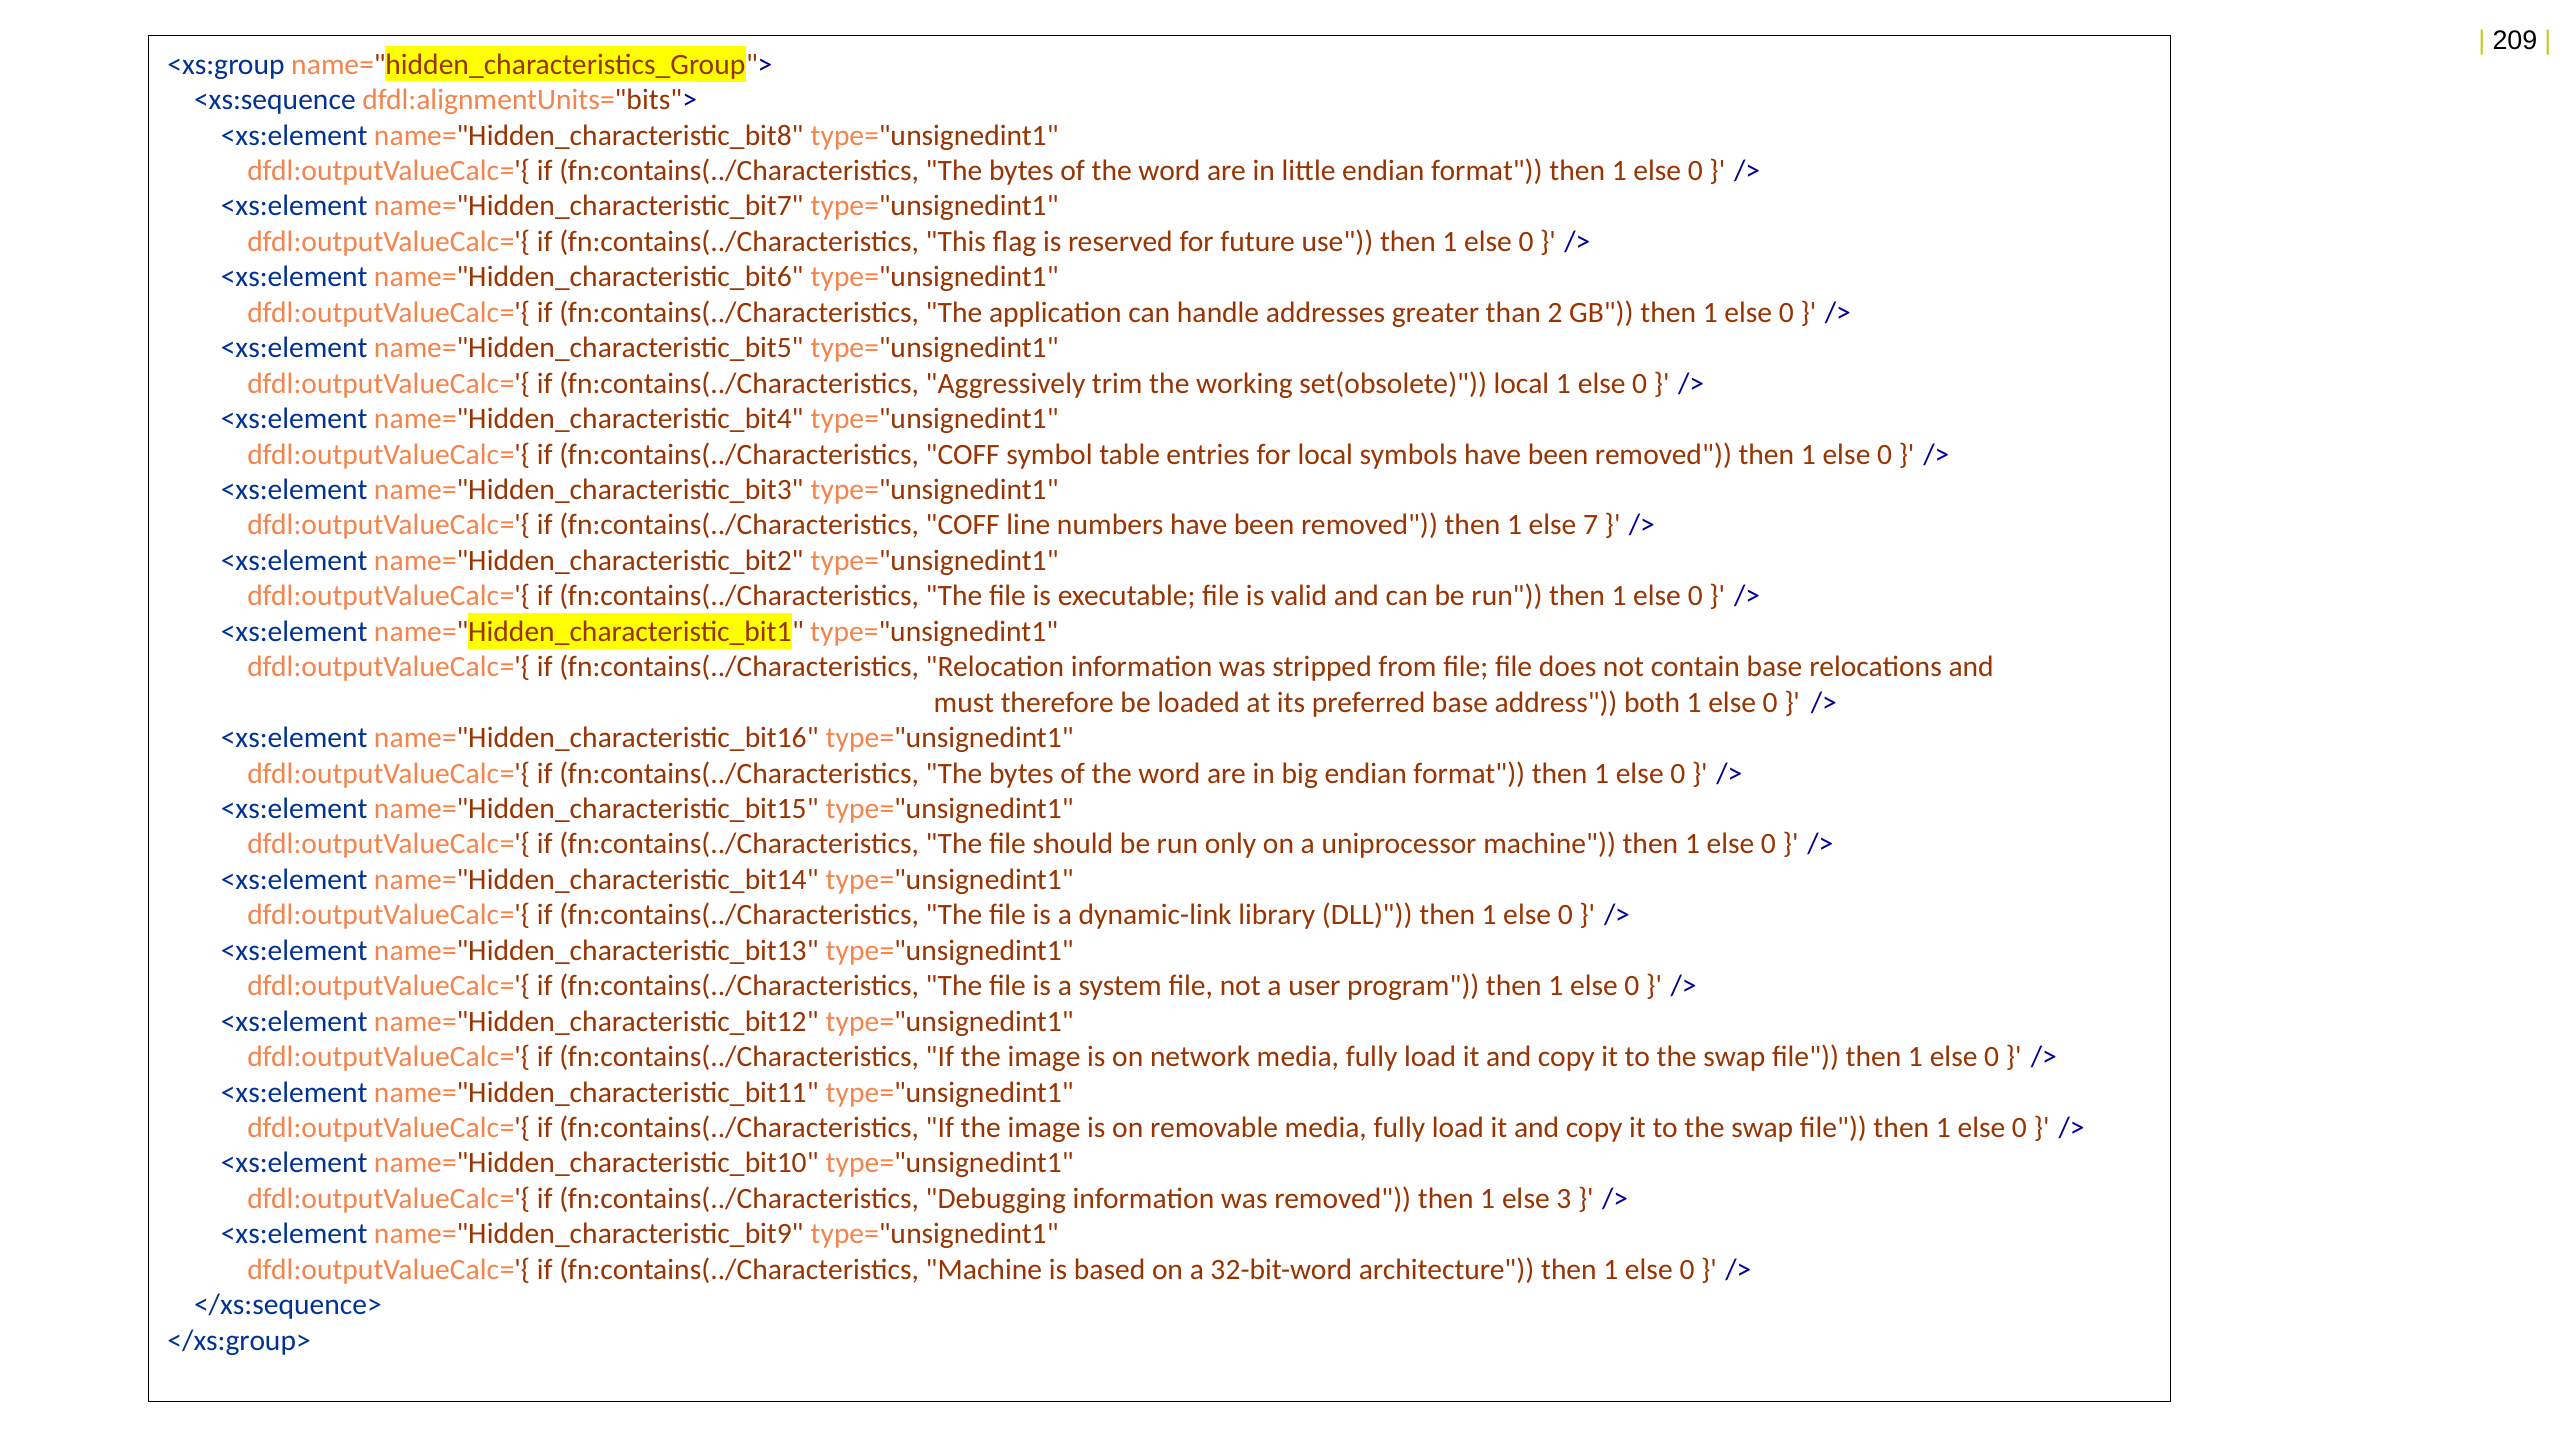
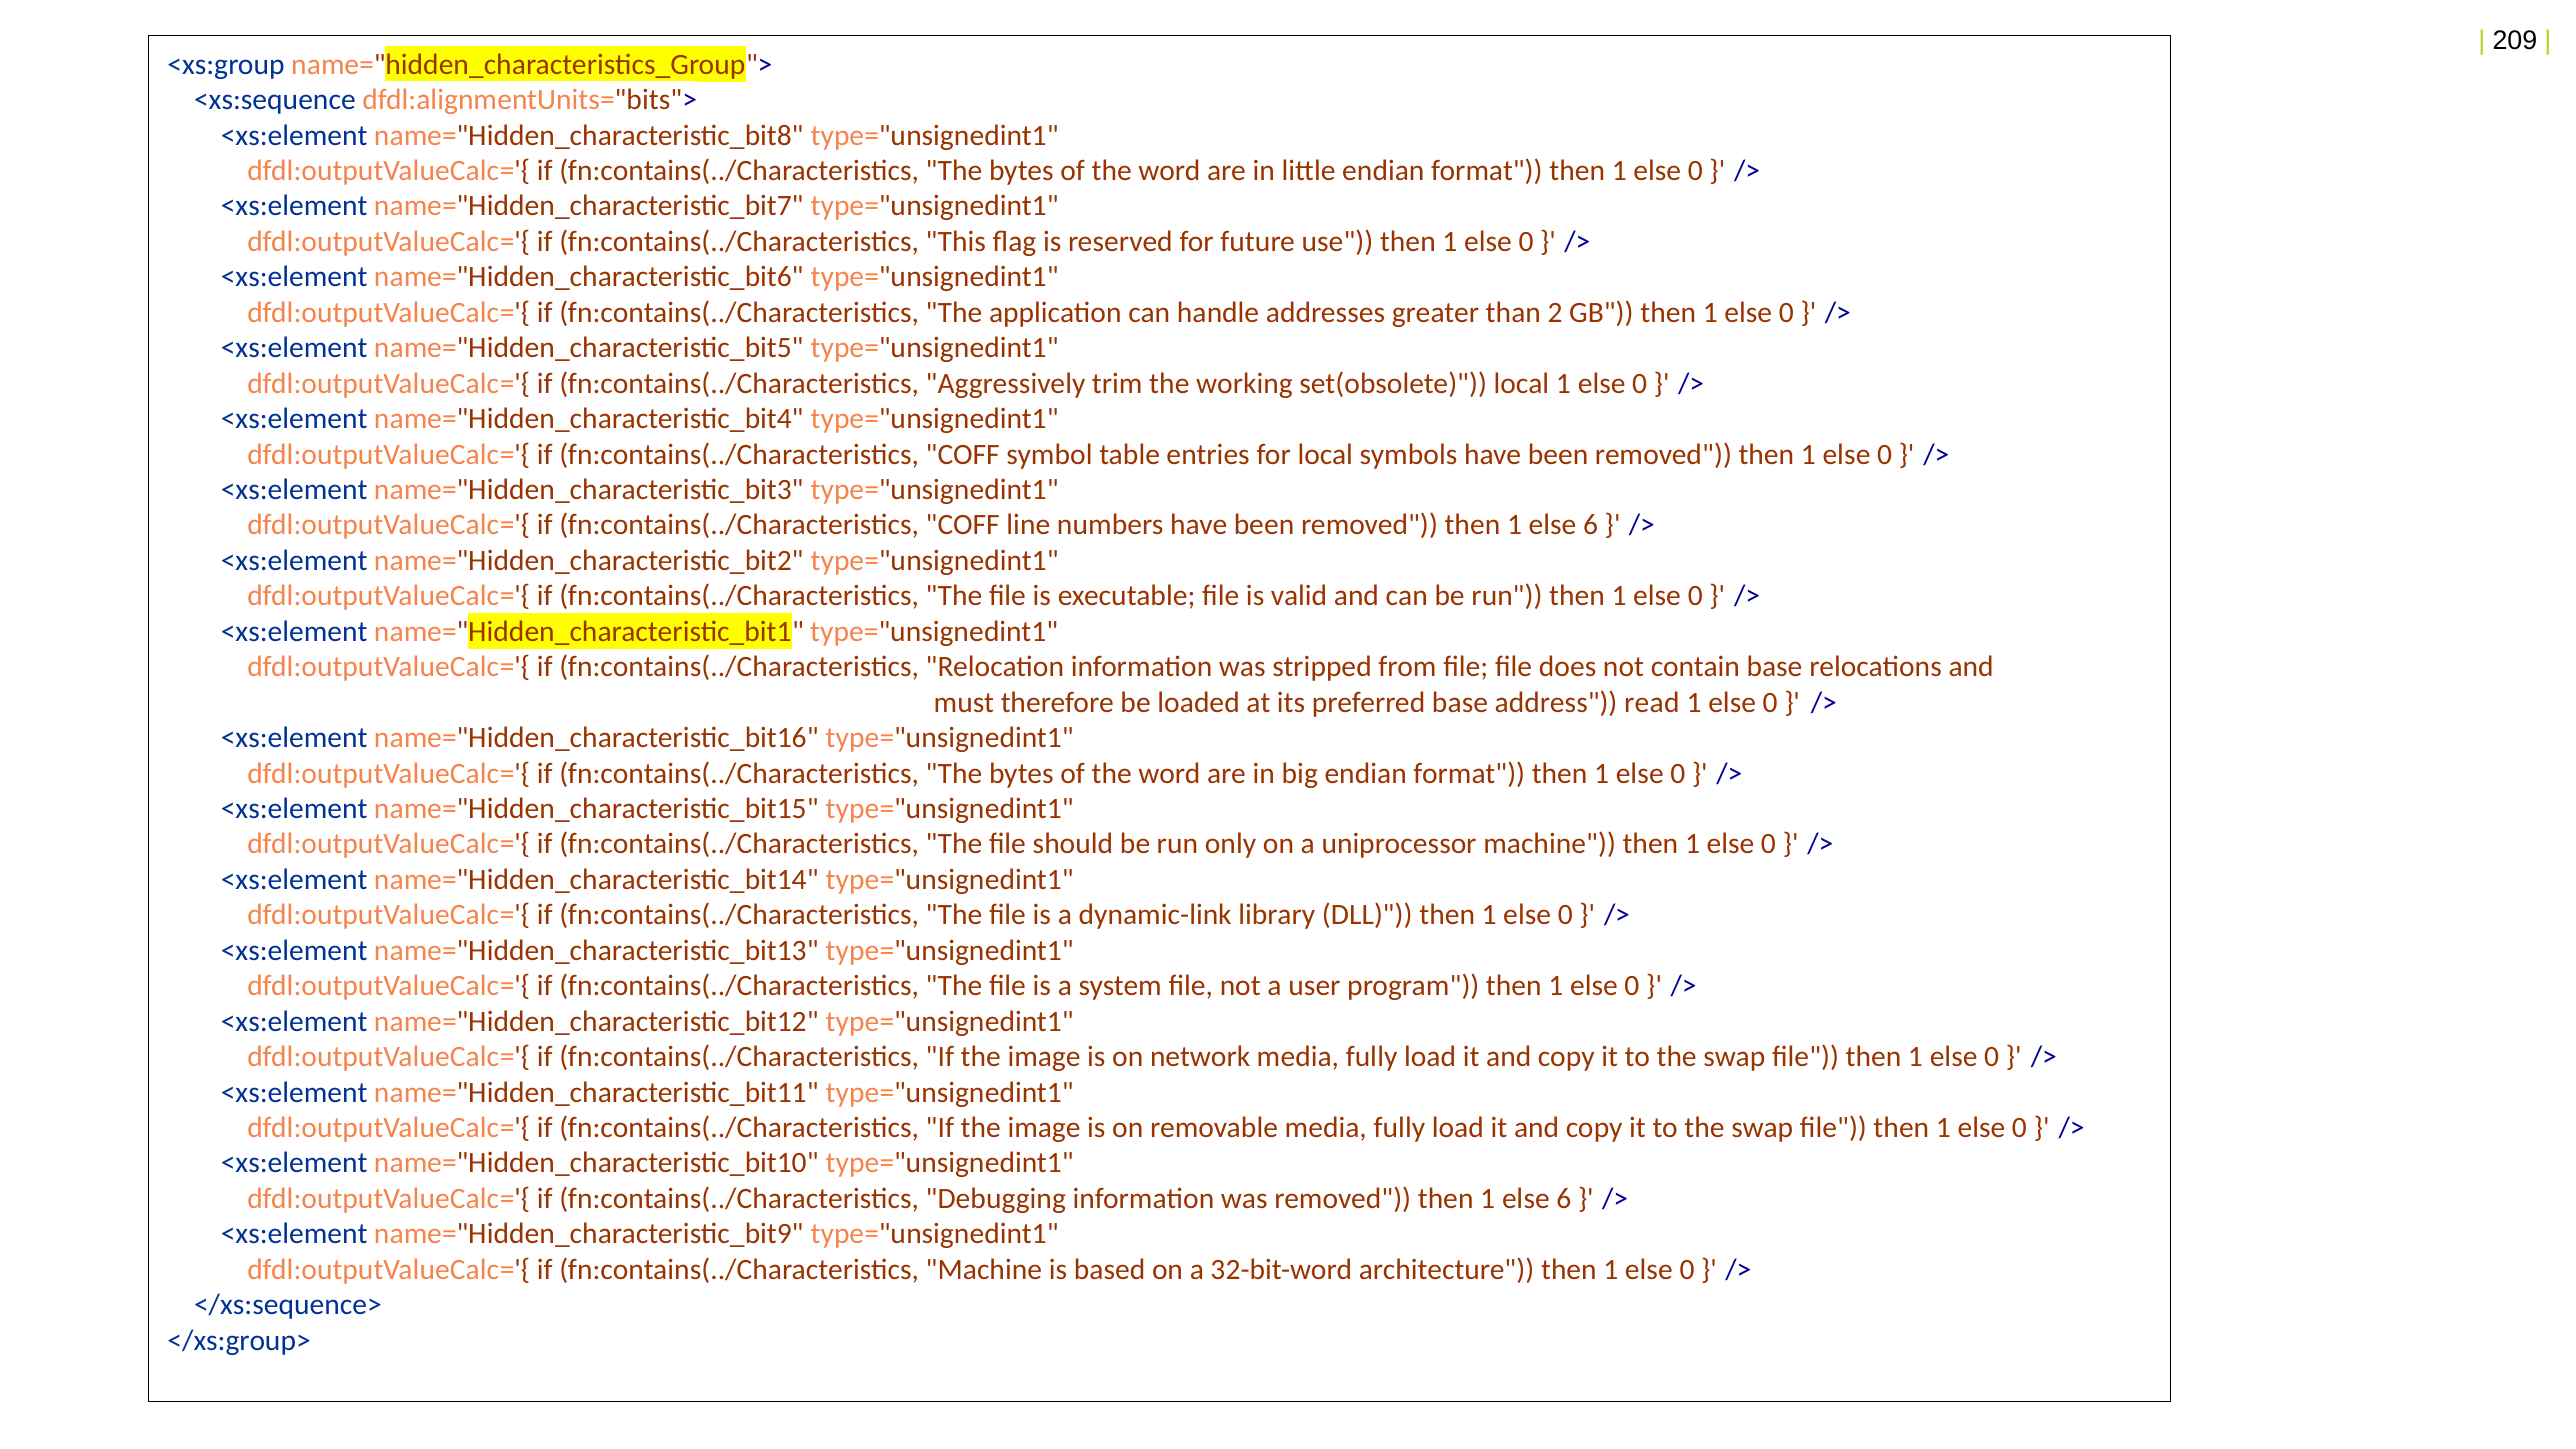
7: 7 -> 6 (1591, 525)
both: both -> read (1652, 702)
3: 3 -> 6 (1564, 1199)
